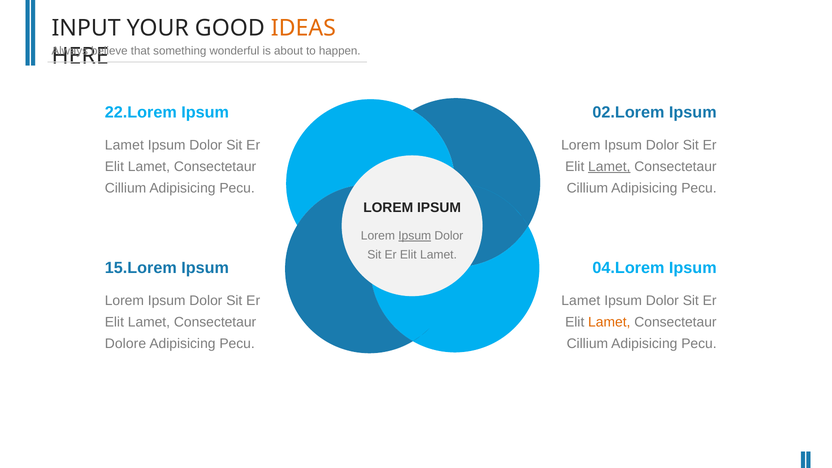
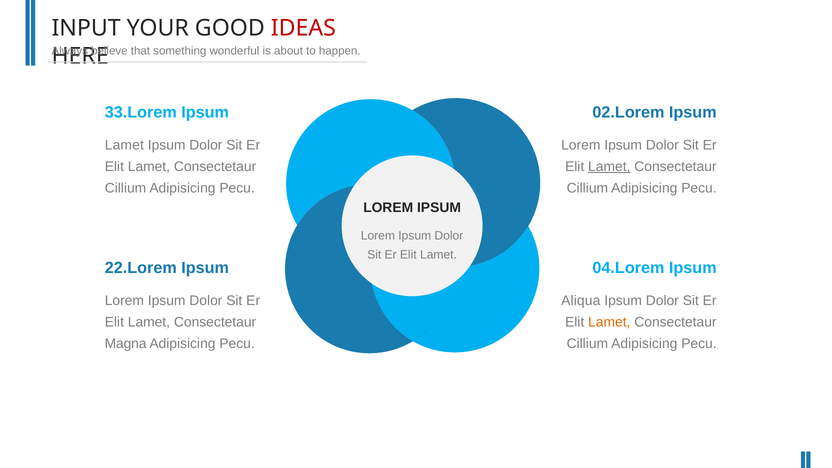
IDEAS colour: orange -> red (303, 28)
22.Lorem: 22.Lorem -> 33.Lorem (141, 112)
Ipsum underline: present -> none (415, 236)
15.Lorem: 15.Lorem -> 22.Lorem (141, 268)
Lamet: Lamet -> Aliqua (581, 301)
Dolore: Dolore -> Magna (126, 344)
